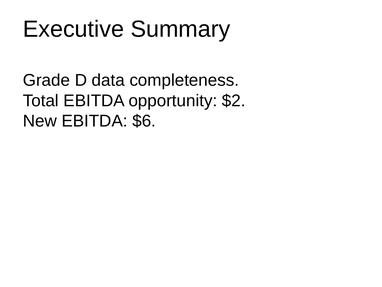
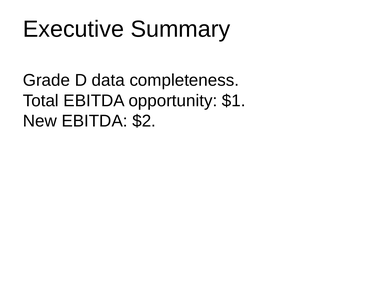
$2: $2 -> $1 (234, 100)
$6: $6 -> $2 (144, 121)
